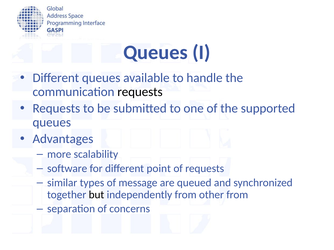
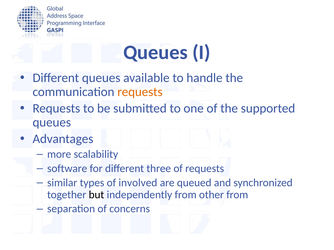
requests colour: black -> orange (140, 92)
point: point -> three (159, 169)
message: message -> involved (138, 183)
